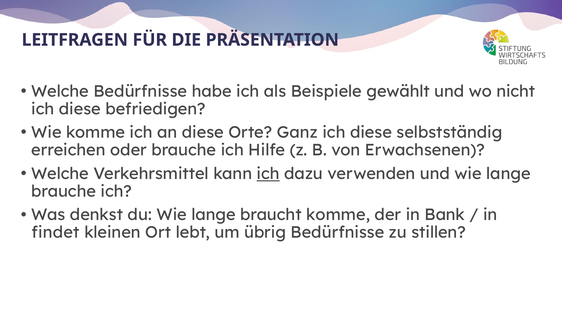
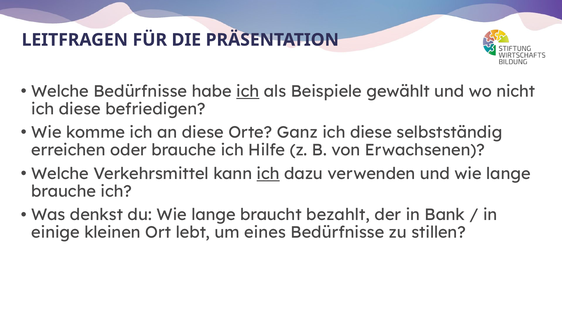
ich underline: none -> present (248, 91)
braucht komme: komme -> bezahlt (338, 215)
findet: findet -> einige (56, 233)
übrig: übrig -> eines (265, 233)
